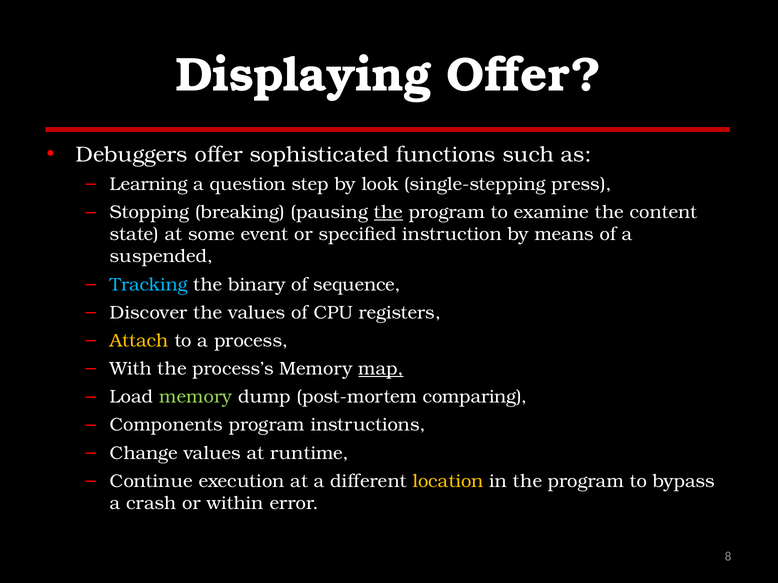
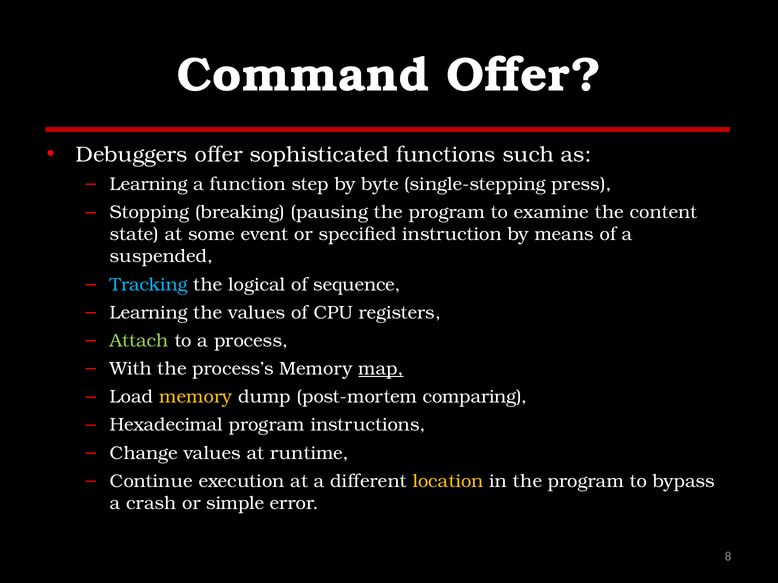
Displaying: Displaying -> Command (303, 75)
question: question -> function (248, 184)
look: look -> byte (380, 184)
the underline: present -> none (388, 212)
binary: binary -> logical (257, 285)
Discover: Discover -> Learning (149, 313)
Attach colour: yellow -> light green (139, 341)
memory colour: light green -> yellow (196, 397)
Components: Components -> Hexadecimal (166, 425)
within: within -> simple (235, 504)
